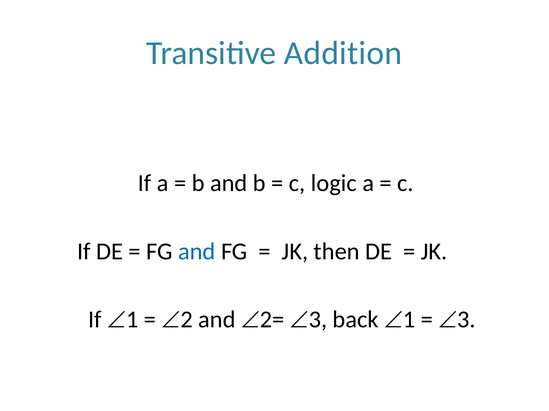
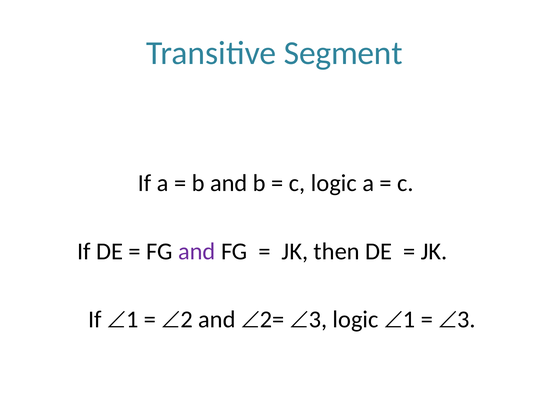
Addition: Addition -> Segment (343, 53)
and colour: blue -> purple (197, 252)
3 back: back -> logic (356, 320)
